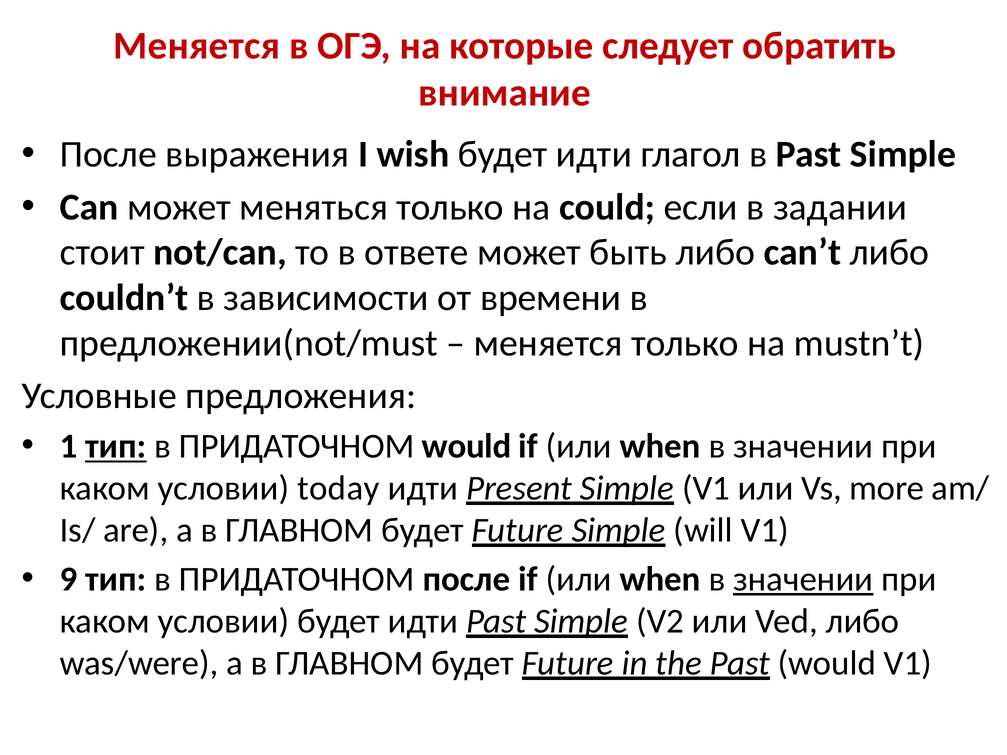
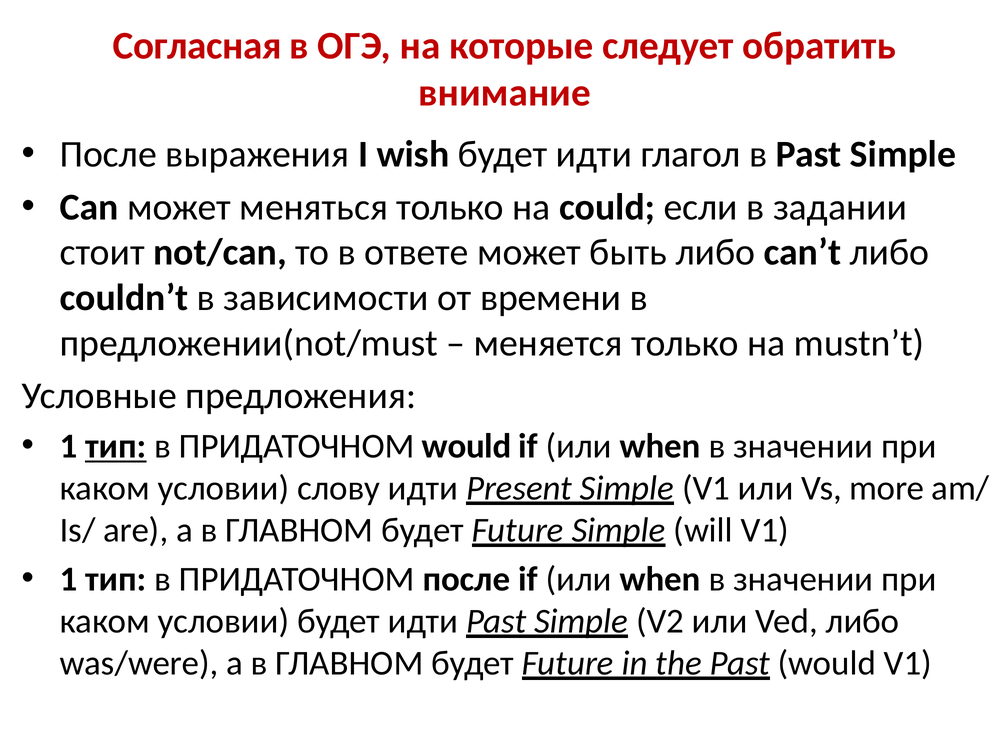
Меняется: Меняется -> Согласная (197, 46)
today: today -> слову (339, 489)
9: 9 -> 1 (69, 579)
значении underline: present -> none (803, 579)
